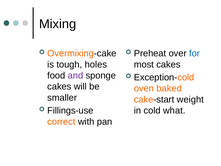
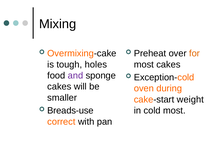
for colour: blue -> orange (194, 53)
baked: baked -> during (169, 88)
cold what: what -> most (174, 110)
Fillings-use: Fillings-use -> Breads-use (70, 110)
